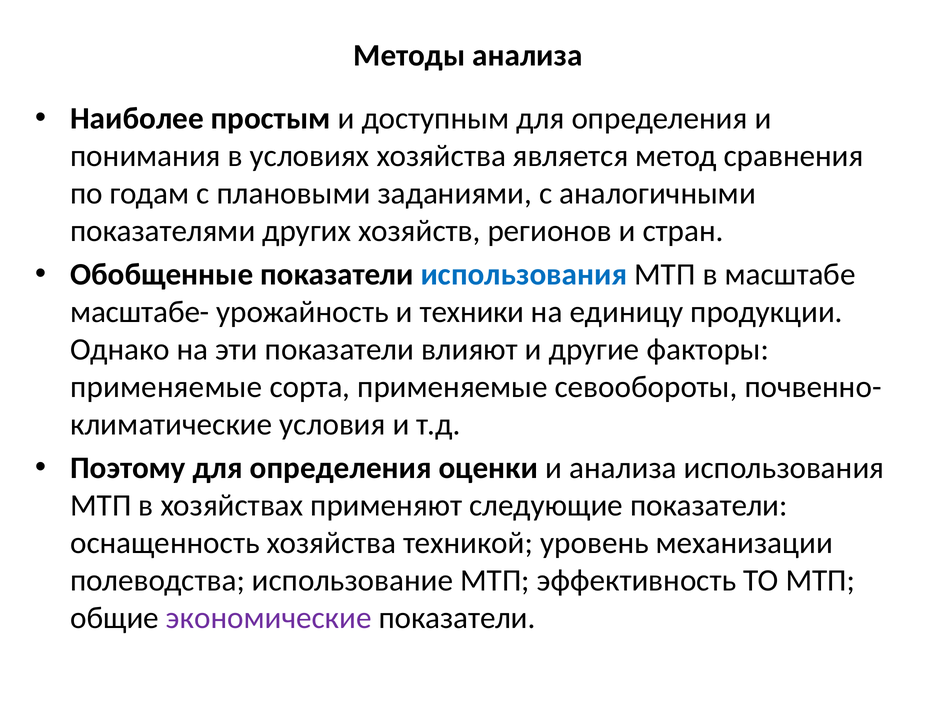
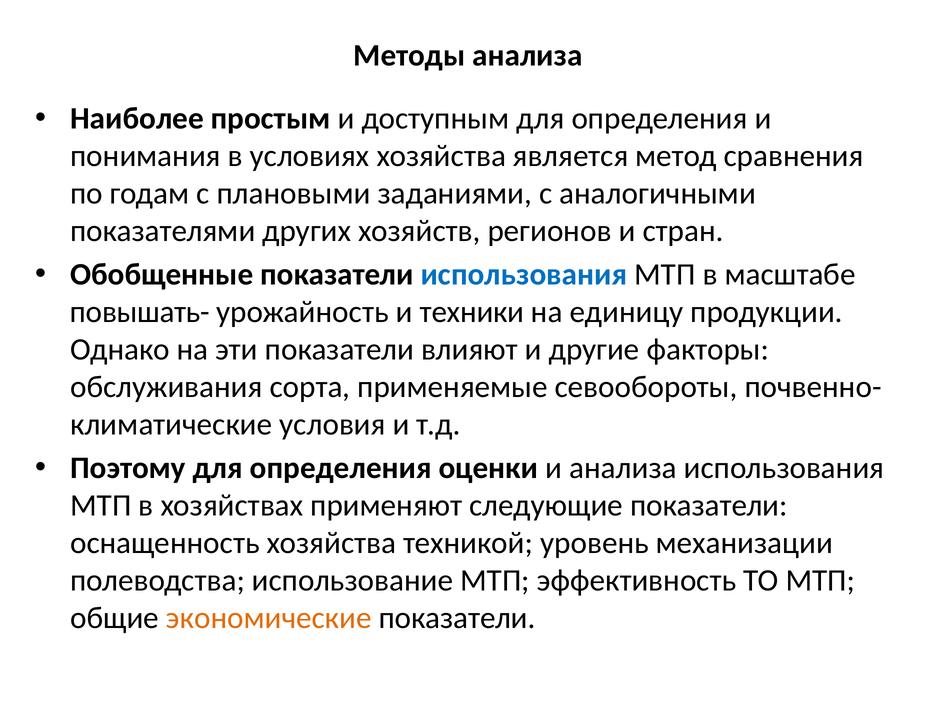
масштабе-: масштабе- -> повышать- (140, 312)
применяемые: применяемые -> обслуживания (166, 387)
экономические colour: purple -> orange (269, 618)
